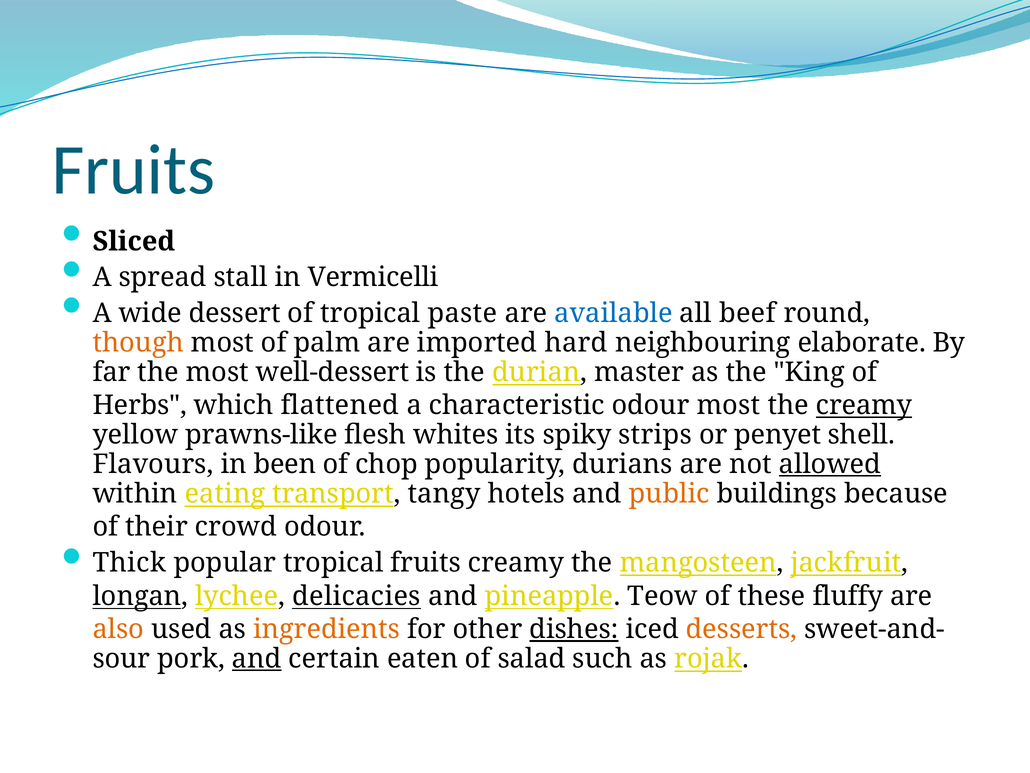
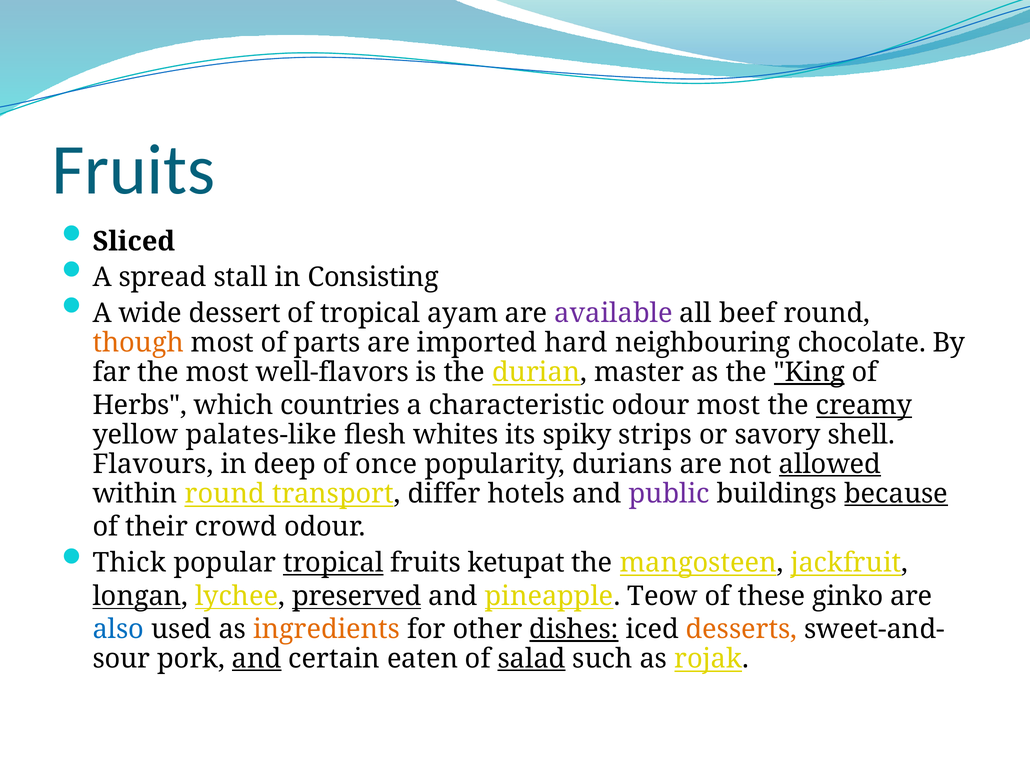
Vermicelli: Vermicelli -> Consisting (373, 277)
paste: paste -> ayam (463, 313)
available colour: blue -> purple (614, 313)
palm: palm -> parts (327, 343)
elaborate: elaborate -> chocolate (862, 343)
well-dessert: well-dessert -> well-flavors (332, 372)
King underline: none -> present (809, 372)
flattened: flattened -> countries (340, 405)
prawns-like: prawns-like -> palates-like (261, 435)
penyet: penyet -> savory (778, 435)
been: been -> deep (285, 464)
chop: chop -> once (386, 464)
within eating: eating -> round (225, 493)
tangy: tangy -> differ (444, 493)
public colour: orange -> purple (669, 493)
because underline: none -> present (896, 493)
tropical underline: none -> present (333, 563)
fruits creamy: creamy -> ketupat (516, 563)
delicacies: delicacies -> preserved (357, 596)
fluffy: fluffy -> ginko (848, 596)
also colour: orange -> blue (118, 629)
salad underline: none -> present (532, 658)
